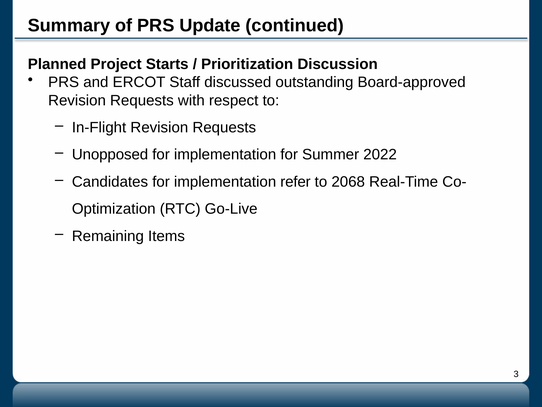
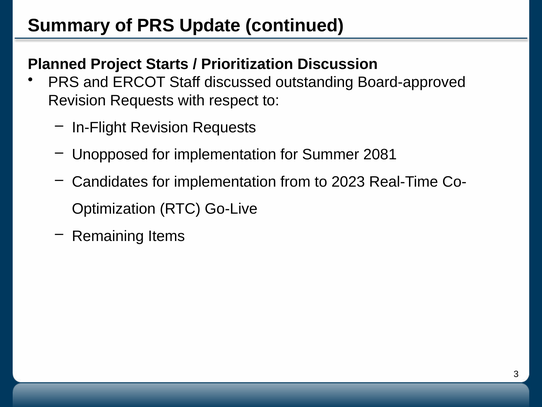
2022: 2022 -> 2081 (380, 154)
refer: refer -> from (295, 182)
2068: 2068 -> 2023 (348, 182)
